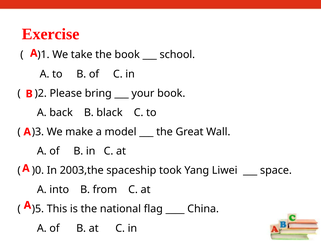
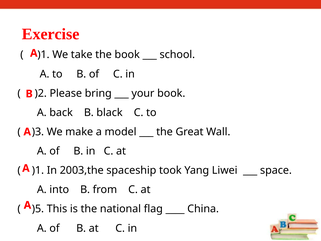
)0: )0 -> )1 (38, 170)
